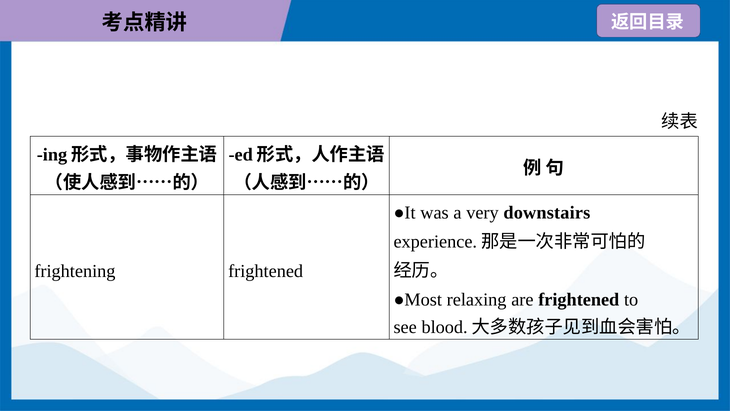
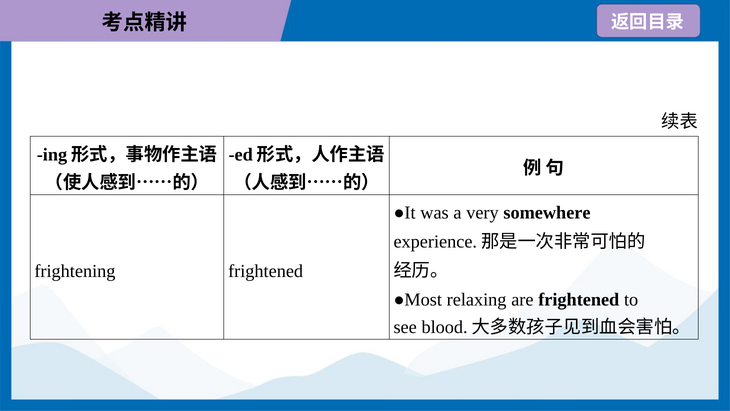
downstairs: downstairs -> somewhere (547, 213)
